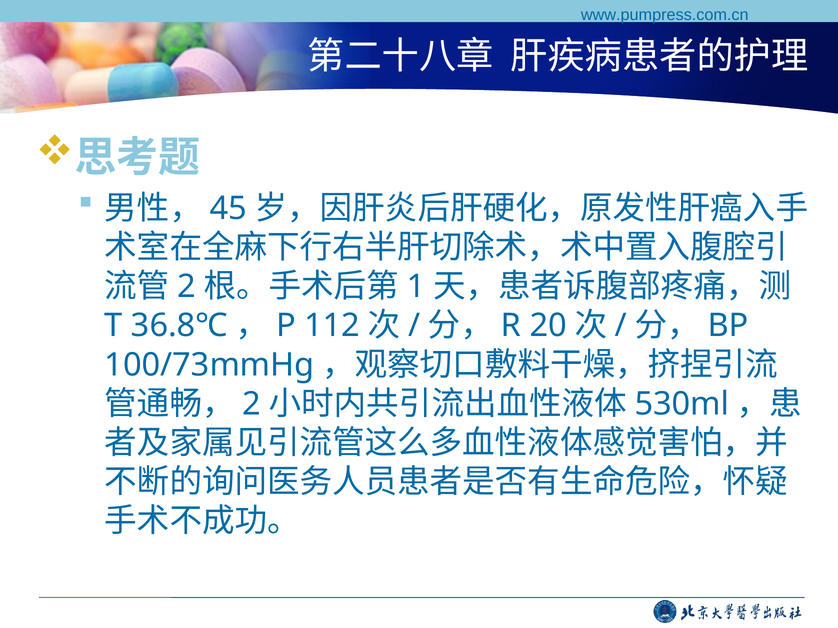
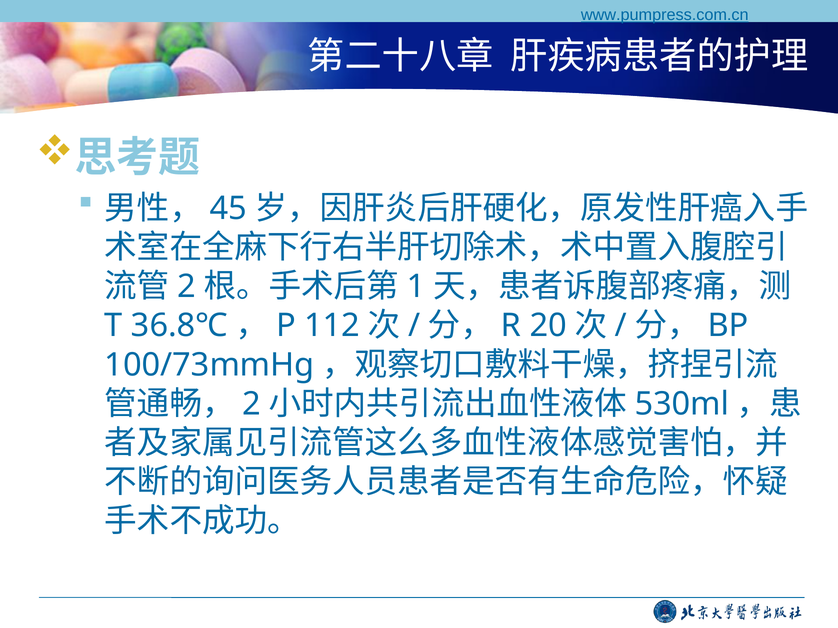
www.pumpress.com.cn underline: none -> present (665, 15)
